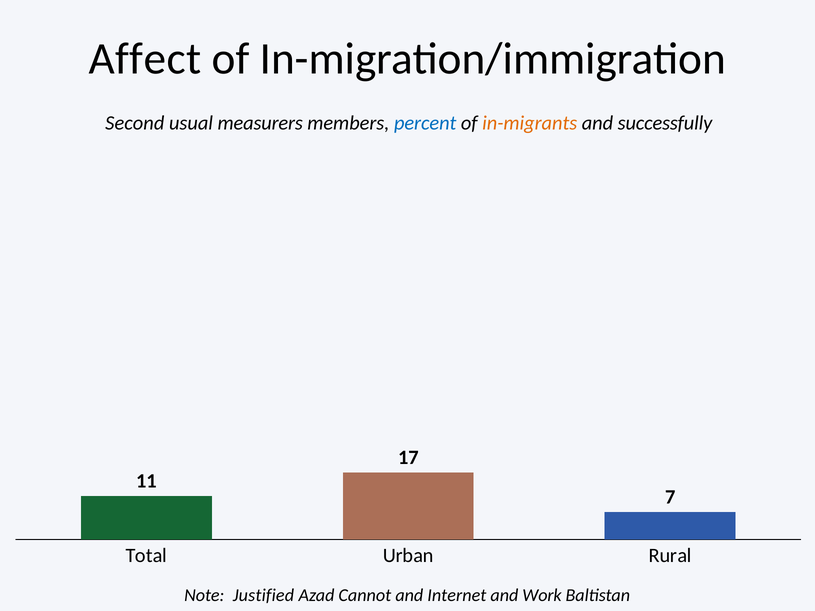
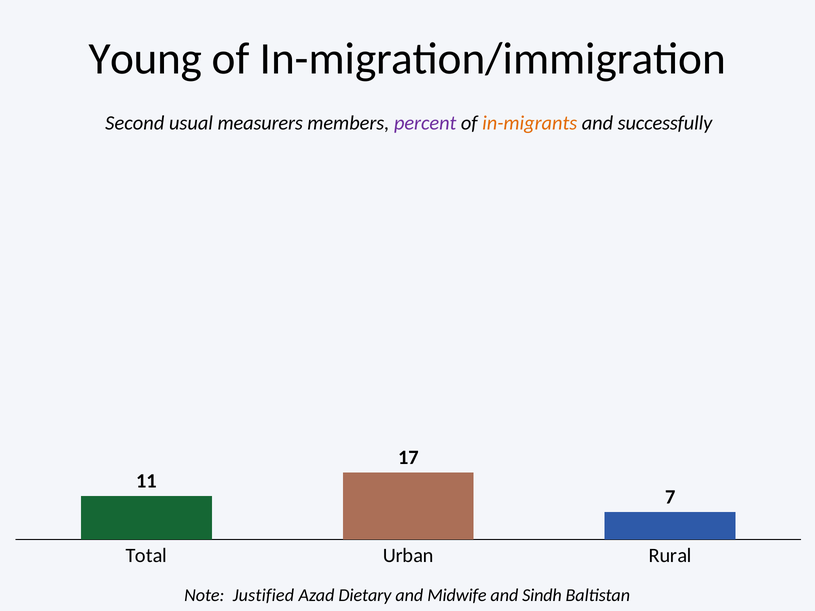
Affect: Affect -> Young (145, 59)
percent colour: blue -> purple (425, 123)
Cannot: Cannot -> Dietary (365, 595)
Internet: Internet -> Midwife (457, 595)
Work: Work -> Sindh (542, 595)
